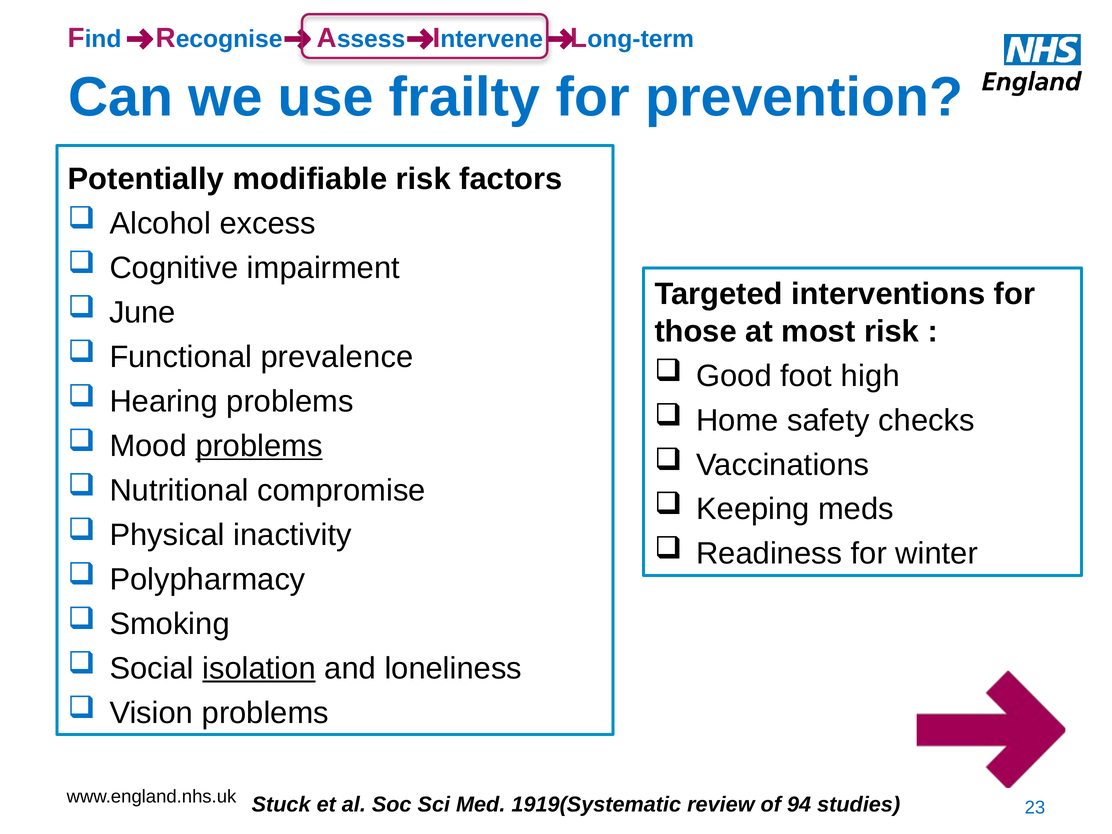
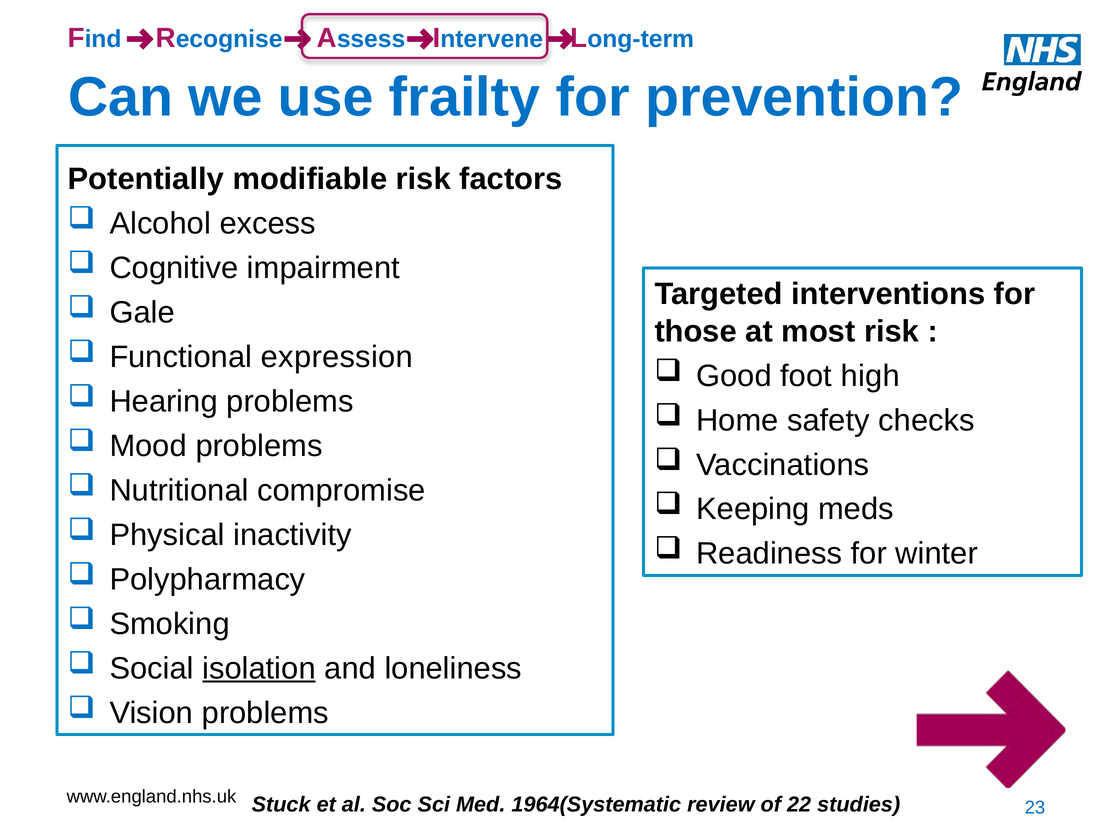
June: June -> Gale (142, 312)
prevalence: prevalence -> expression (337, 357)
problems underline: present -> none (259, 446)
1919(Systematic: 1919(Systematic -> 1964(Systematic (596, 805)
94: 94 -> 22 (799, 805)
